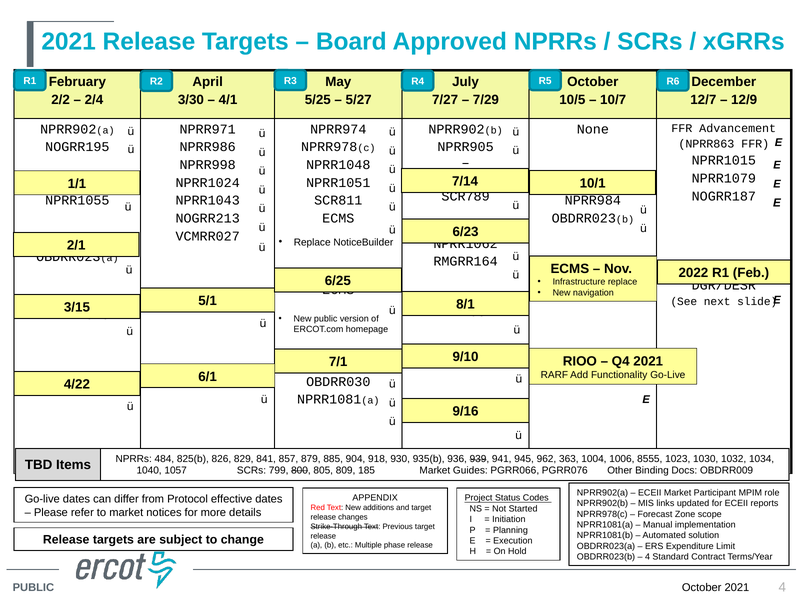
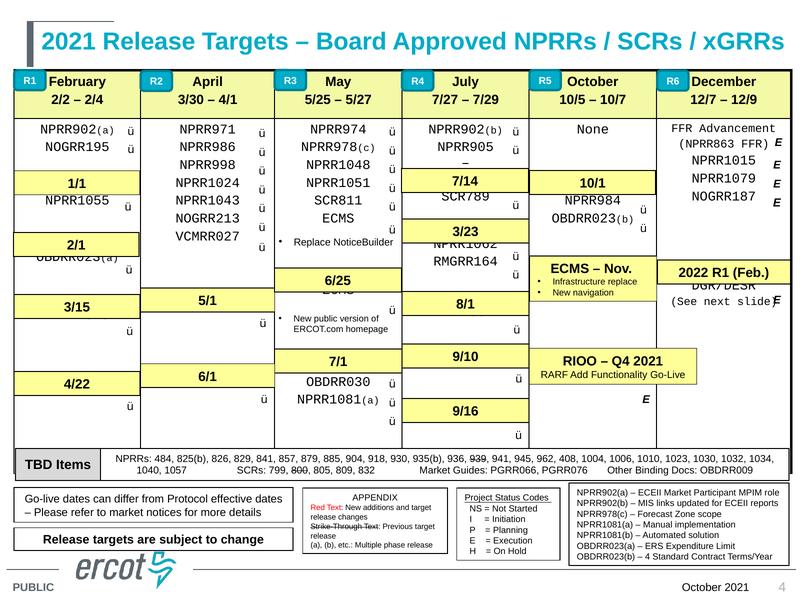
6/23: 6/23 -> 3/23 (466, 232)
363: 363 -> 408 (569, 459)
8555: 8555 -> 1010 (650, 459)
185: 185 -> 832 (367, 470)
